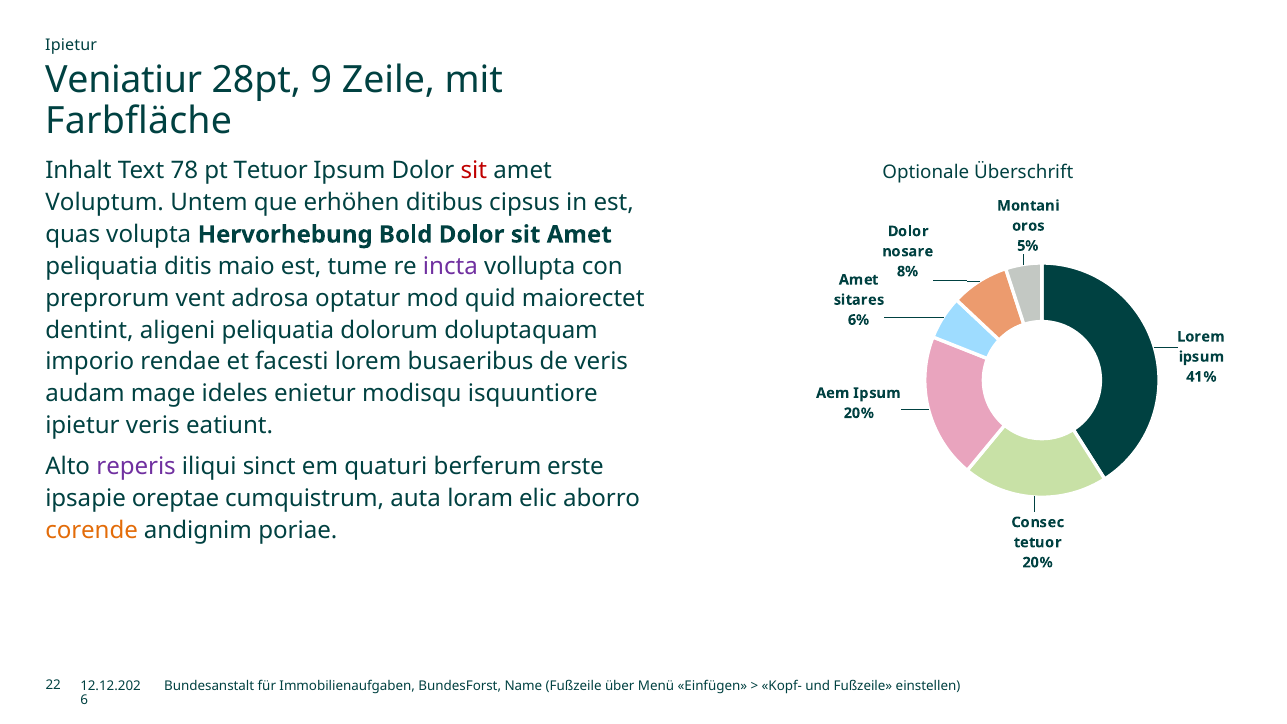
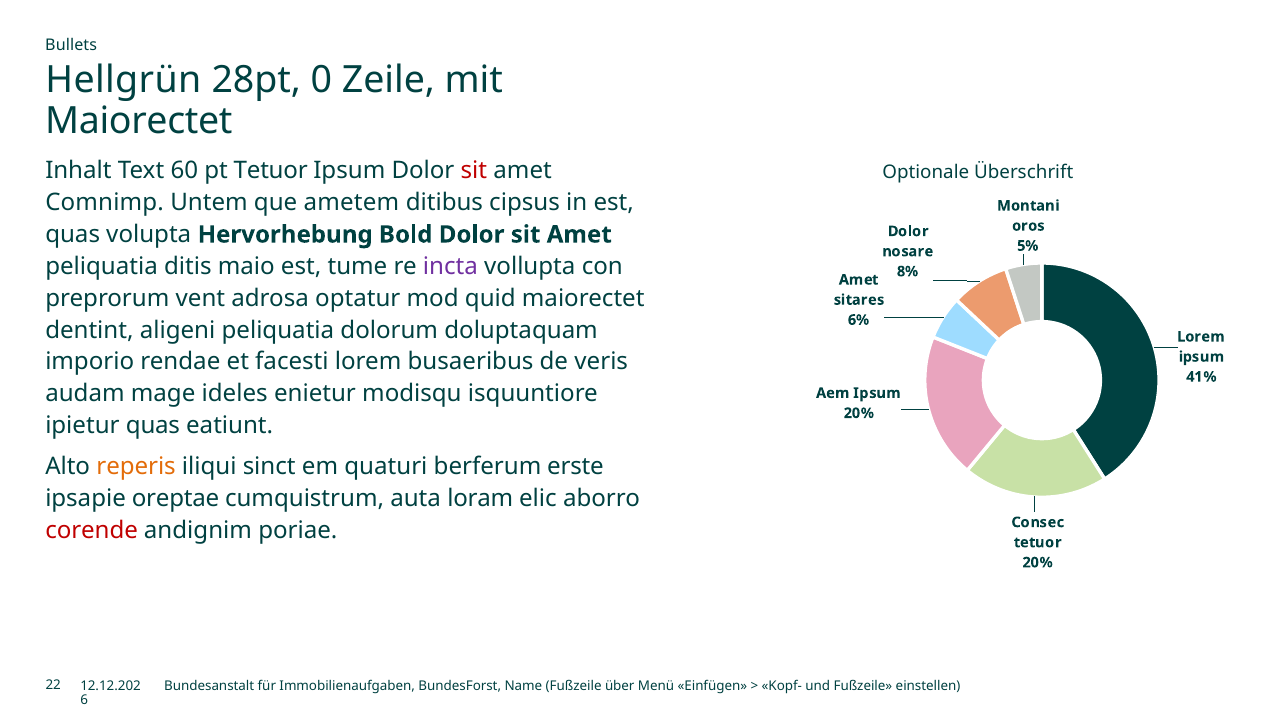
Ipietur: Ipietur -> Bullets (71, 45)
Veniatiur: Veniatiur -> Hellgrün (123, 80)
9: 9 -> 0 (321, 80)
Farbfläche: Farbfläche -> Maiorectet (139, 121)
78: 78 -> 60 (184, 171)
Voluptum: Voluptum -> Comnimp (105, 203)
erhöhen: erhöhen -> ametem (351, 203)
ipietur veris: veris -> quas (153, 426)
reperis colour: purple -> orange (136, 467)
corende colour: orange -> red (92, 531)
